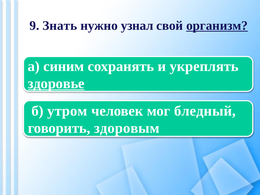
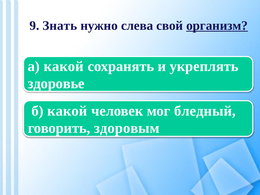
узнал: узнал -> слева (137, 26)
а синим: синим -> какой (64, 66)
здоровье underline: present -> none (56, 84)
б утром: утром -> какой (67, 111)
